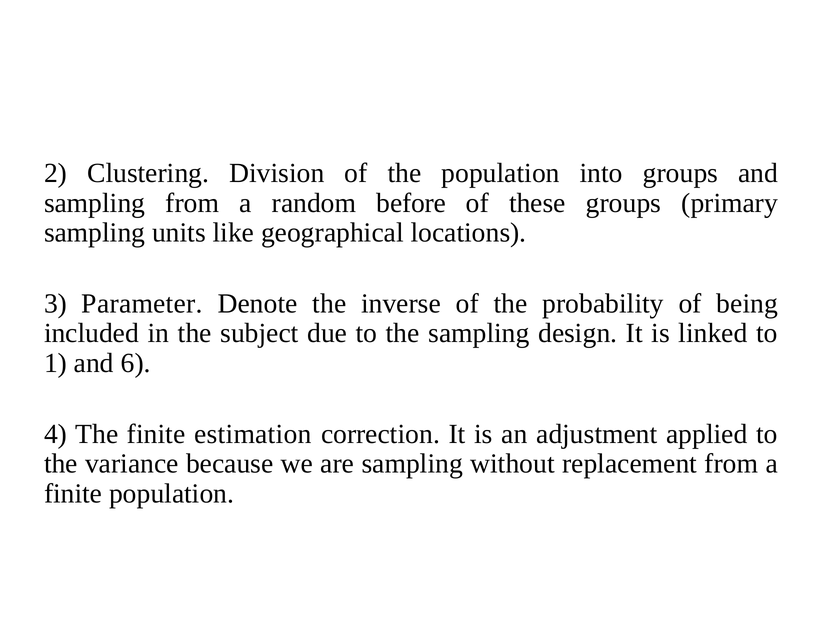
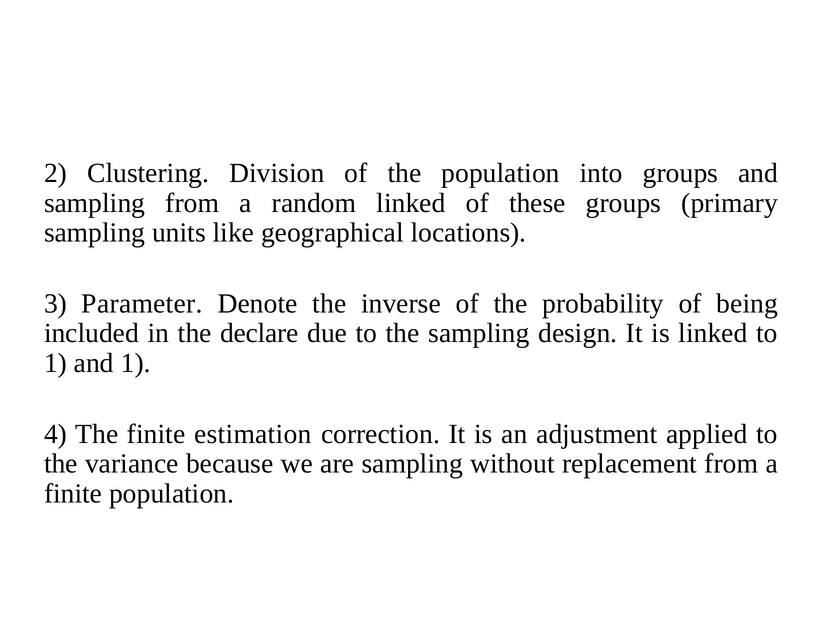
random before: before -> linked (411, 203)
subject: subject -> declare (260, 333)
and 6: 6 -> 1 (136, 363)
